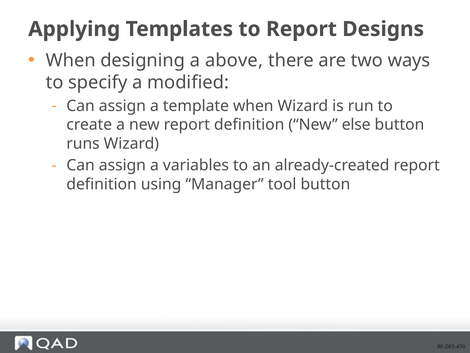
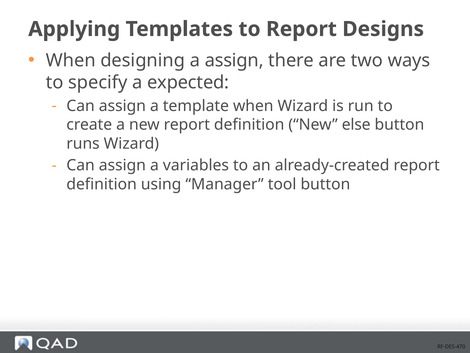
a above: above -> assign (234, 60)
modified: modified -> expected (188, 82)
